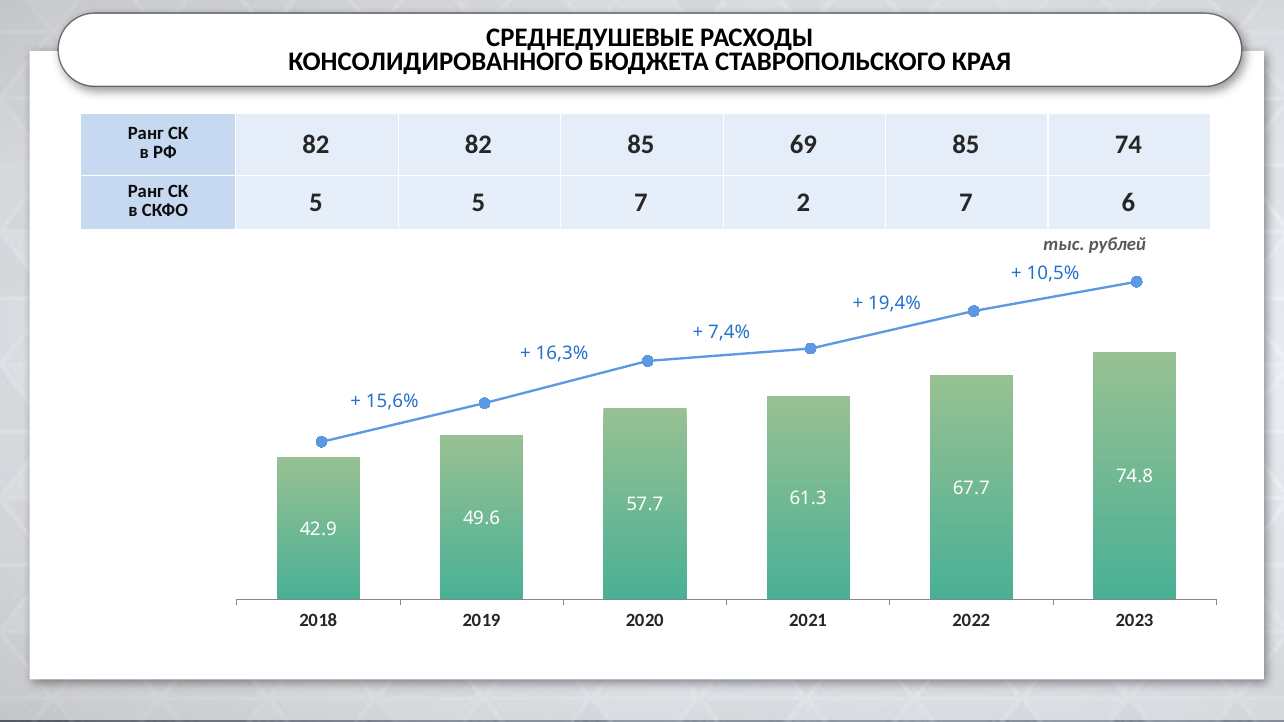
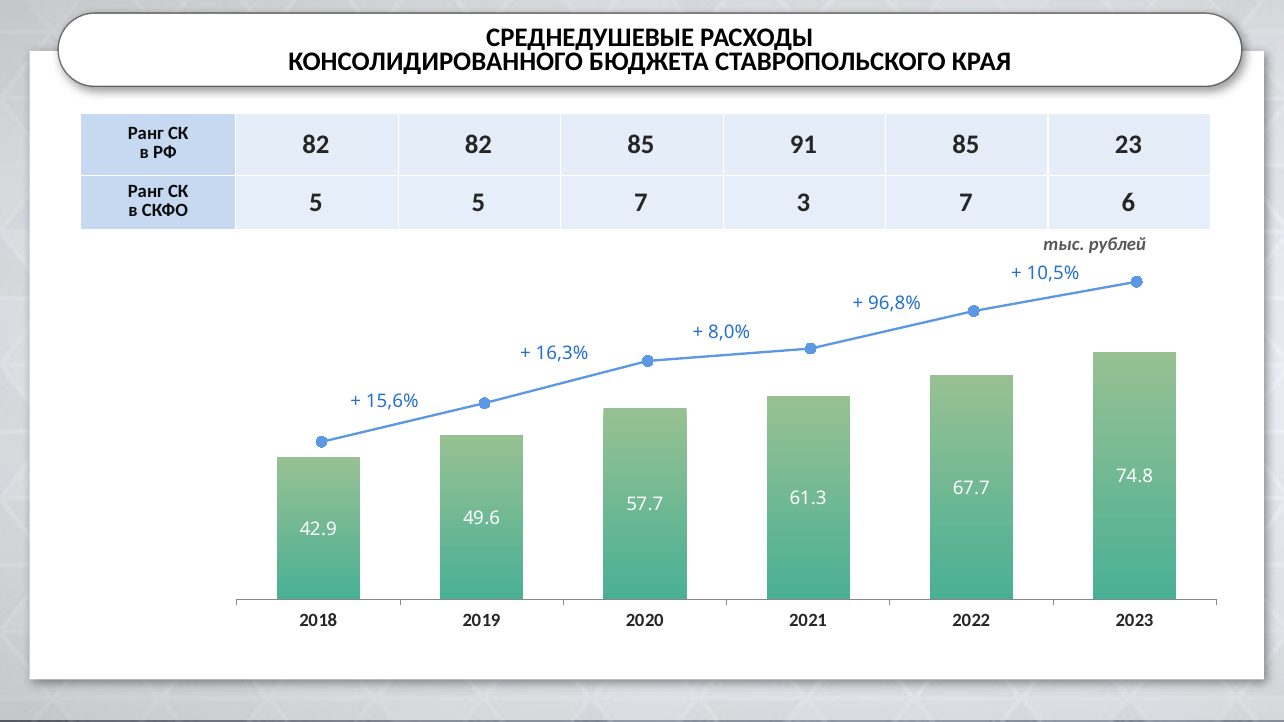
69: 69 -> 91 (803, 145)
74: 74 -> 23 (1128, 145)
2: 2 -> 3 (803, 203)
19,4%: 19,4% -> 96,8% (895, 304)
7,4%: 7,4% -> 8,0% (729, 333)
